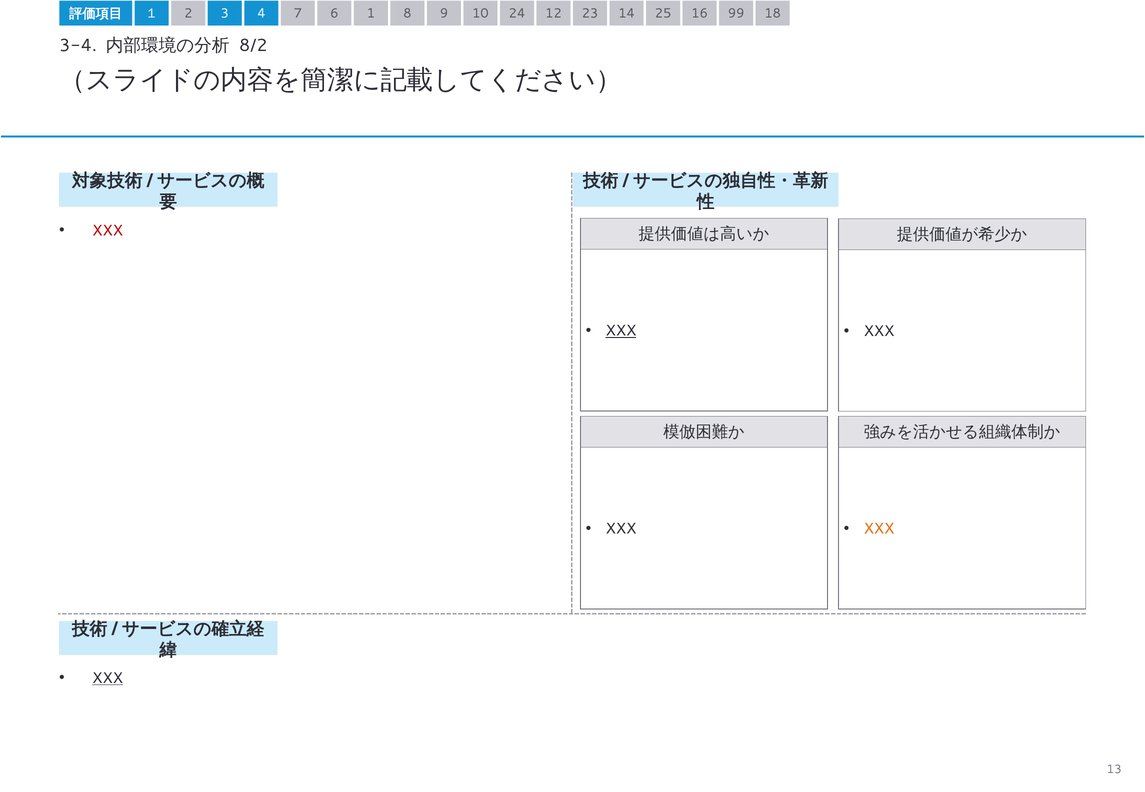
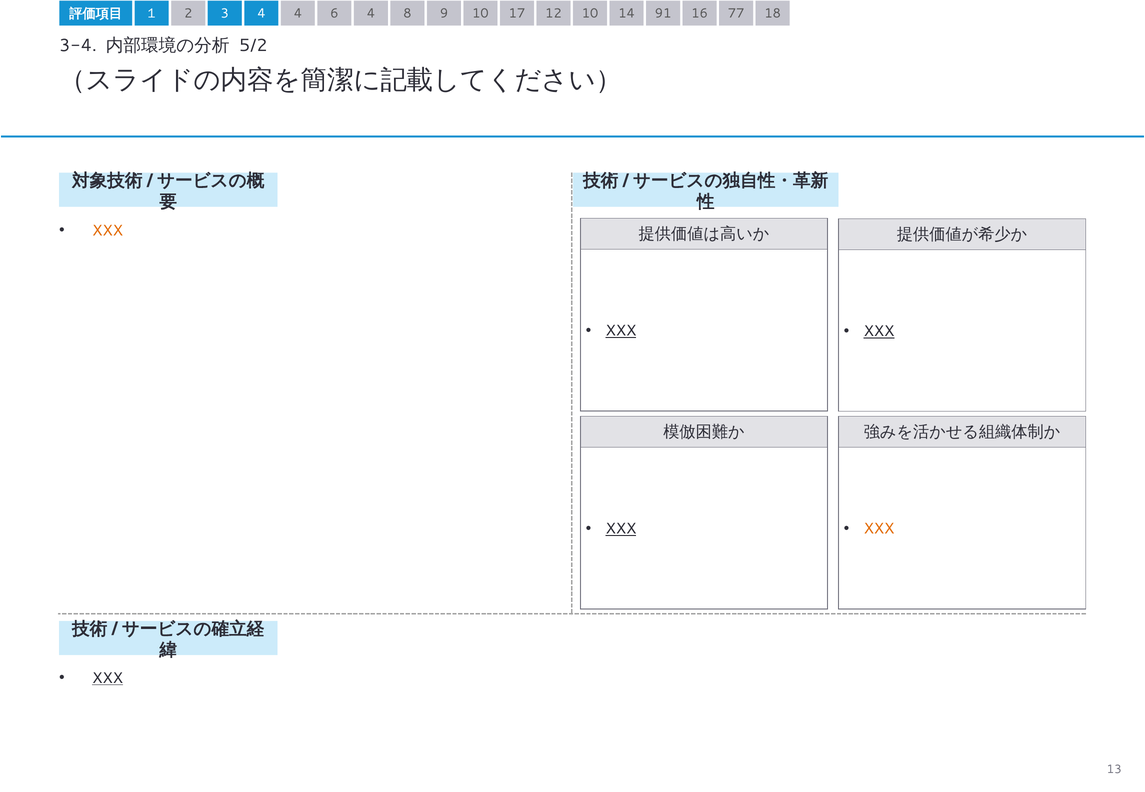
4 7: 7 -> 4 (298, 13)
6 1: 1 -> 4 (371, 13)
24: 24 -> 17 (517, 13)
12 23: 23 -> 10 (590, 13)
25: 25 -> 91 (663, 13)
99: 99 -> 77 (736, 13)
8/2: 8/2 -> 5/2 (253, 45)
XXX colour: red -> orange (108, 231)
XXX underline: none -> present (879, 332)
XXX underline: none -> present (621, 529)
